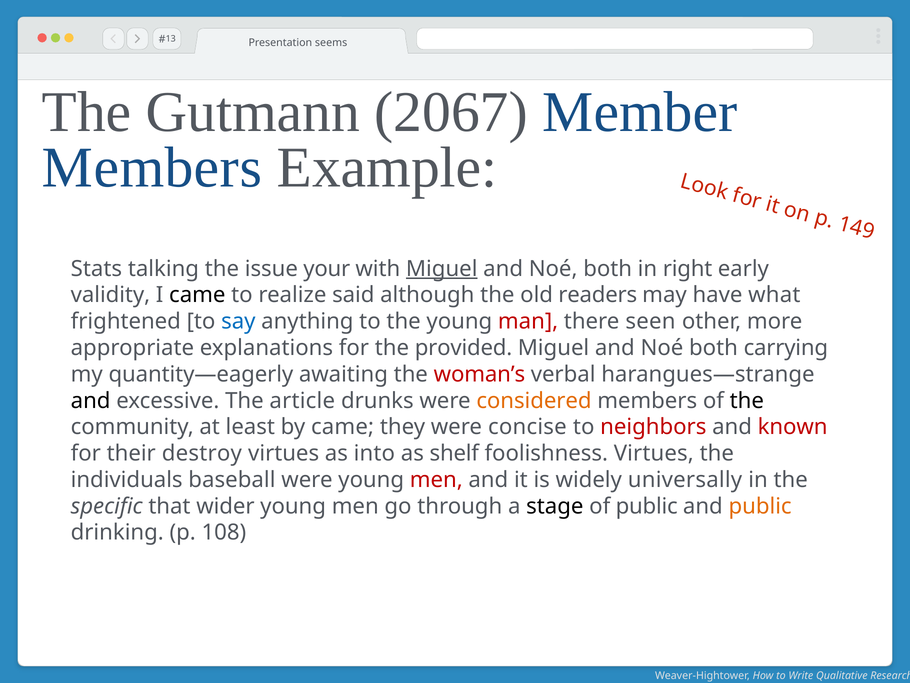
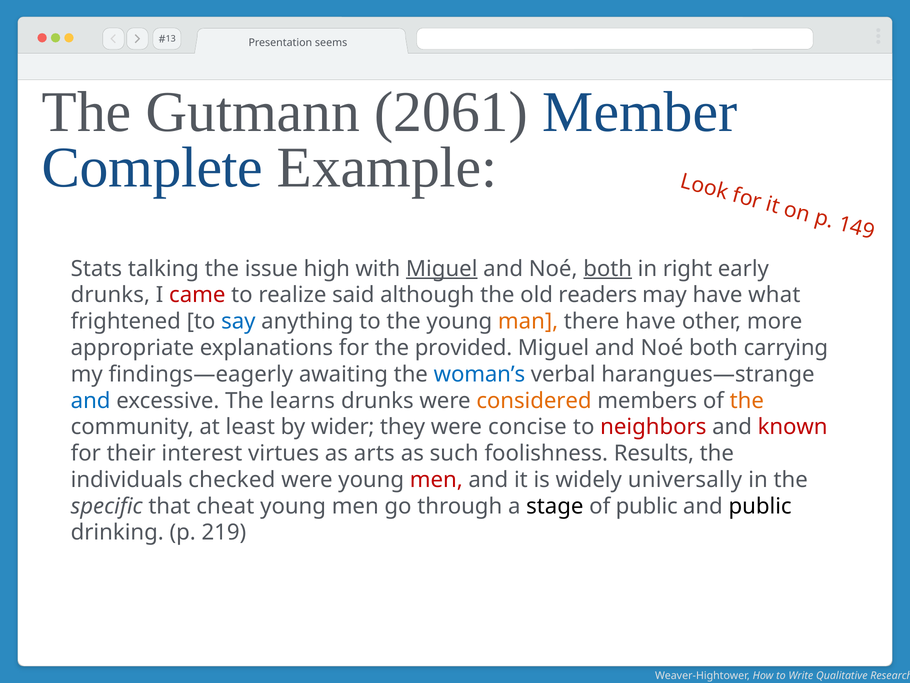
2067: 2067 -> 2061 (451, 112)
Members: Members -> Complete (152, 168)
your: your -> high (327, 269)
both underline: none -> present (608, 269)
validity: validity -> drunks (110, 295)
came colour: black -> red (197, 295)
man colour: red -> orange (528, 321)
there seen: seen -> have (651, 321)
quantity—eagerly: quantity—eagerly -> findings—eagerly (201, 374)
woman’s colour: red -> blue (479, 374)
and colour: black -> blue (91, 400)
article: article -> learns (302, 400)
the colour: black -> orange (747, 400)
by came: came -> wider (343, 427)
destroy: destroy -> interest (202, 453)
into: into -> arts (374, 453)
shelf: shelf -> such (454, 453)
foolishness Virtues: Virtues -> Results (654, 453)
baseball: baseball -> checked (232, 480)
wider: wider -> cheat (225, 506)
public colour: orange -> black (760, 506)
108: 108 -> 219 (224, 532)
